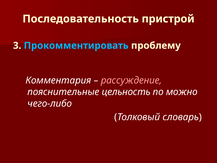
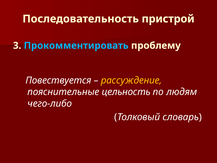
Комментария: Комментария -> Повествуется (58, 80)
рассуждение colour: pink -> yellow (131, 80)
можно: можно -> людям (182, 92)
